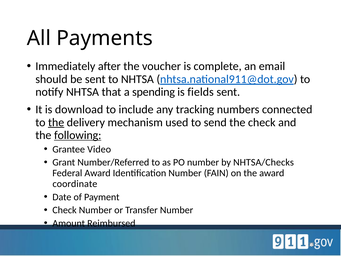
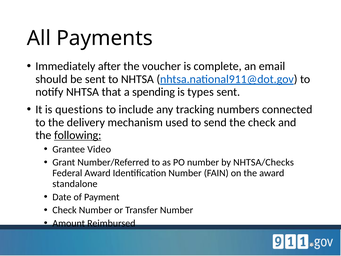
fields: fields -> types (201, 92)
download: download -> questions (79, 109)
the underline: present -> none (56, 122)
coordinate: coordinate -> standalone (75, 184)
